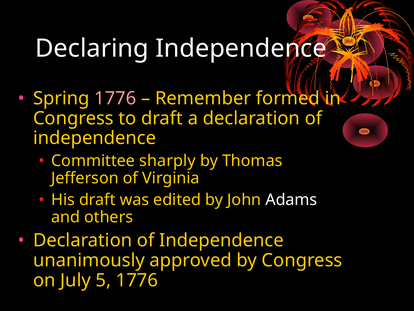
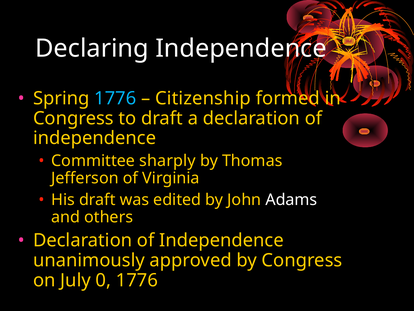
1776 colour: pink -> light blue (115, 98)
Remember: Remember -> Citizenship (203, 98)
5: 5 -> 0 (103, 280)
